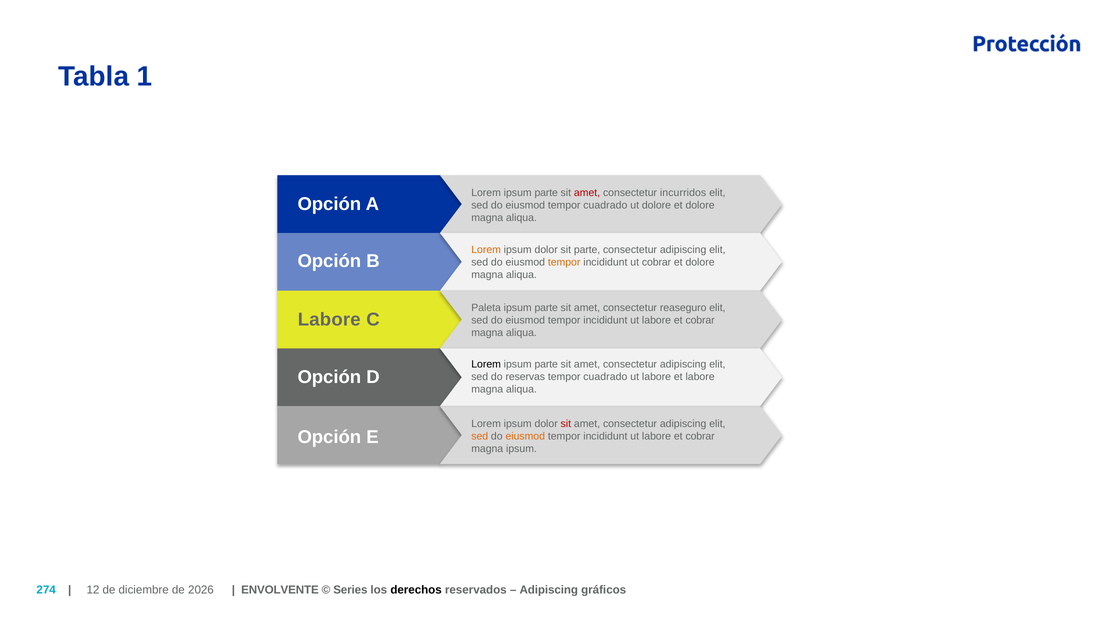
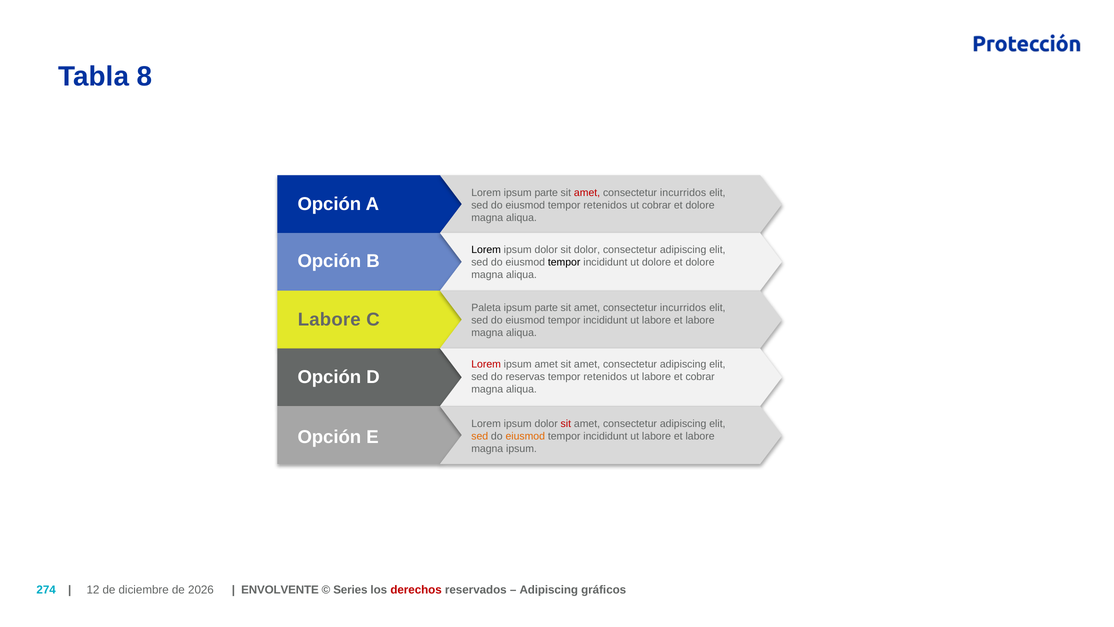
1: 1 -> 8 (145, 76)
eiusmod tempor cuadrado: cuadrado -> retenidos (605, 205)
ut dolore: dolore -> cobrar (657, 205)
Lorem colour: orange -> black (486, 249)
sit parte: parte -> dolor (587, 249)
tempor colour: orange -> black (564, 262)
ut cobrar: cobrar -> dolore (656, 262)
reaseguro: reaseguro -> incurridos (683, 308)
cobrar: cobrar -> labore (700, 320)
Lorem colour: black -> red (486, 364)
parte: parte -> amet (546, 364)
cuadrado: cuadrado -> retenidos (605, 377)
et labore: labore -> cobrar (700, 377)
cobrar: cobrar -> labore (700, 436)
derechos colour: black -> red (416, 590)
